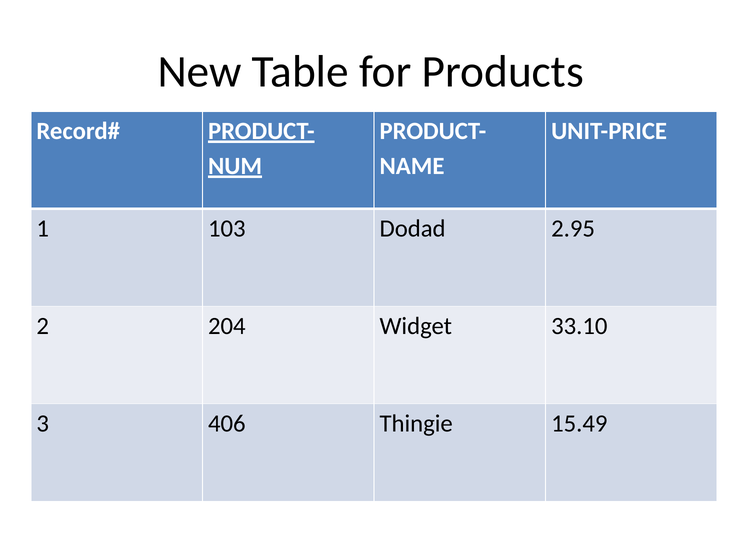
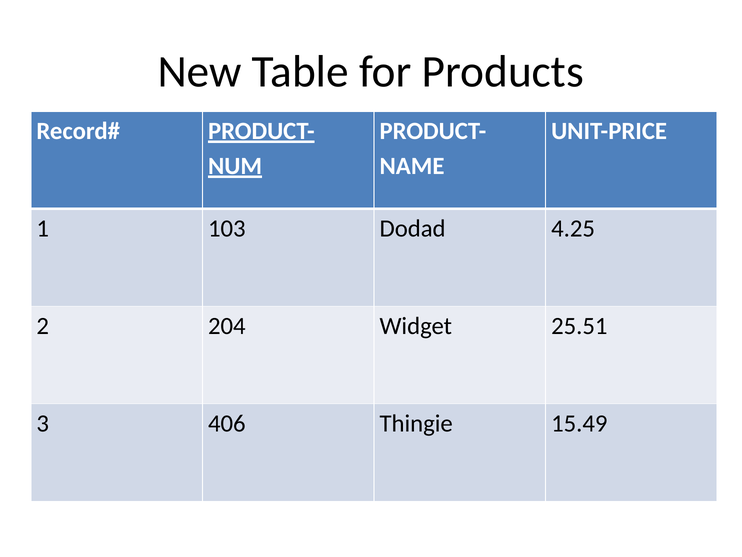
2.95: 2.95 -> 4.25 (573, 228)
33.10: 33.10 -> 25.51 (579, 326)
